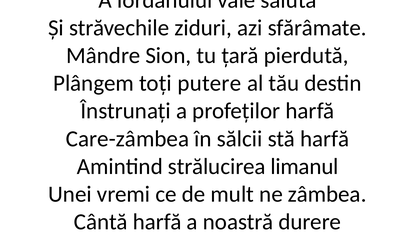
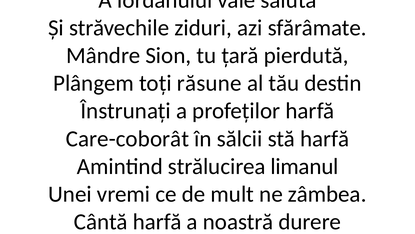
toți putere: putere -> răsune (209, 83)
Care-zâmbea: Care-zâmbea -> Care-coborât (127, 138)
